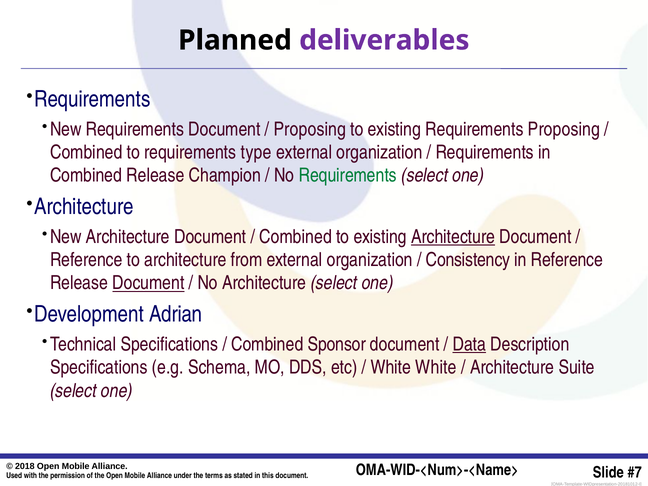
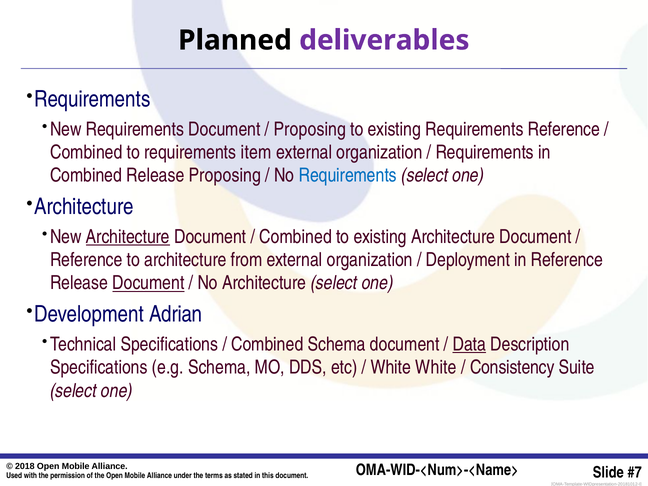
Requirements Proposing: Proposing -> Reference (564, 129)
type: type -> item (256, 152)
Release Champion: Champion -> Proposing (225, 176)
Requirements colour: green -> blue (348, 176)
Architecture underline: none -> present (128, 237)
Architecture underline: present -> none (453, 237)
Consistency: Consistency -> Deployment (468, 260)
Combined Sponsor: Sponsor -> Schema (337, 344)
Architecture: Architecture -> Consistency (512, 367)
